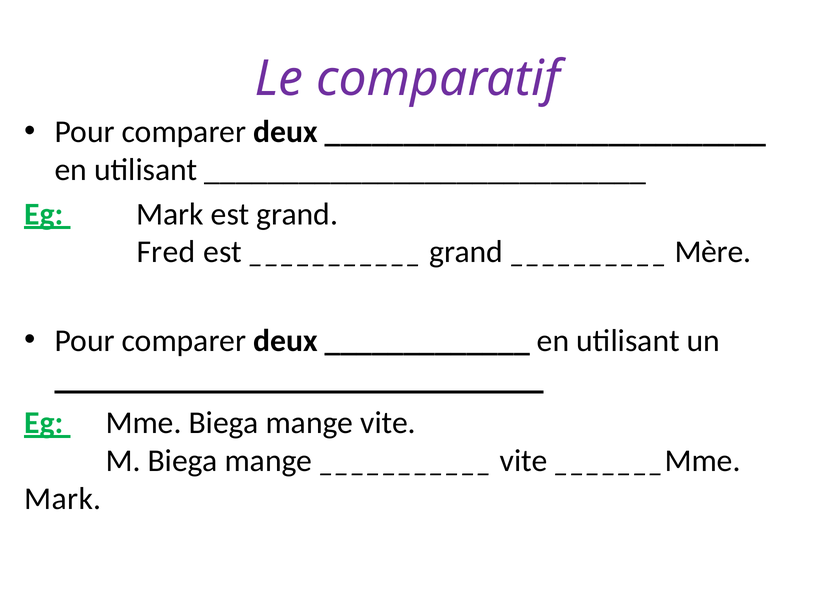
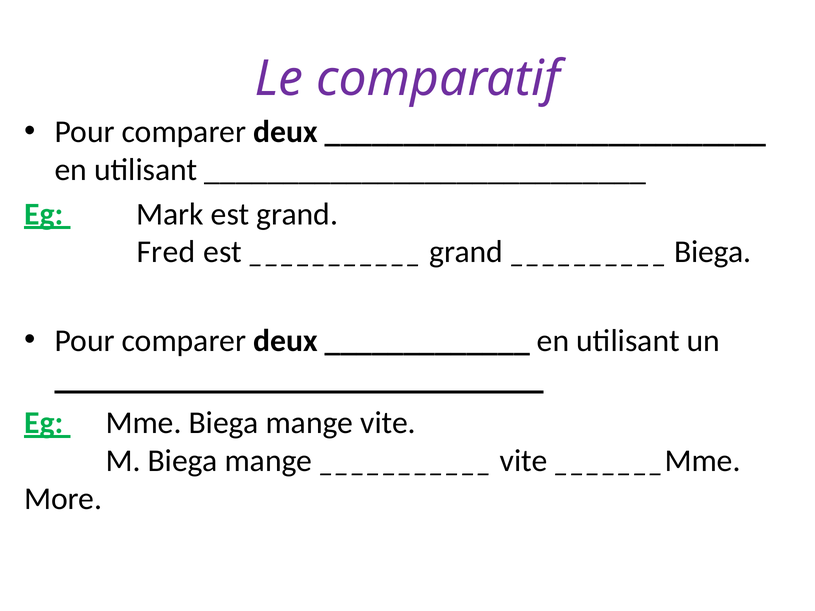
Mère: Mère -> Biega (713, 252)
Mark: Mark -> More (63, 499)
